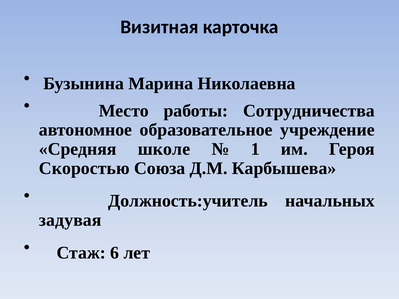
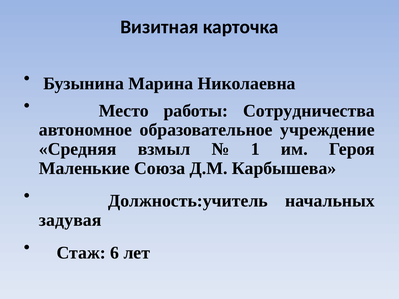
школе: школе -> взмыл (164, 149)
Скоростью: Скоростью -> Маленькие (84, 168)
